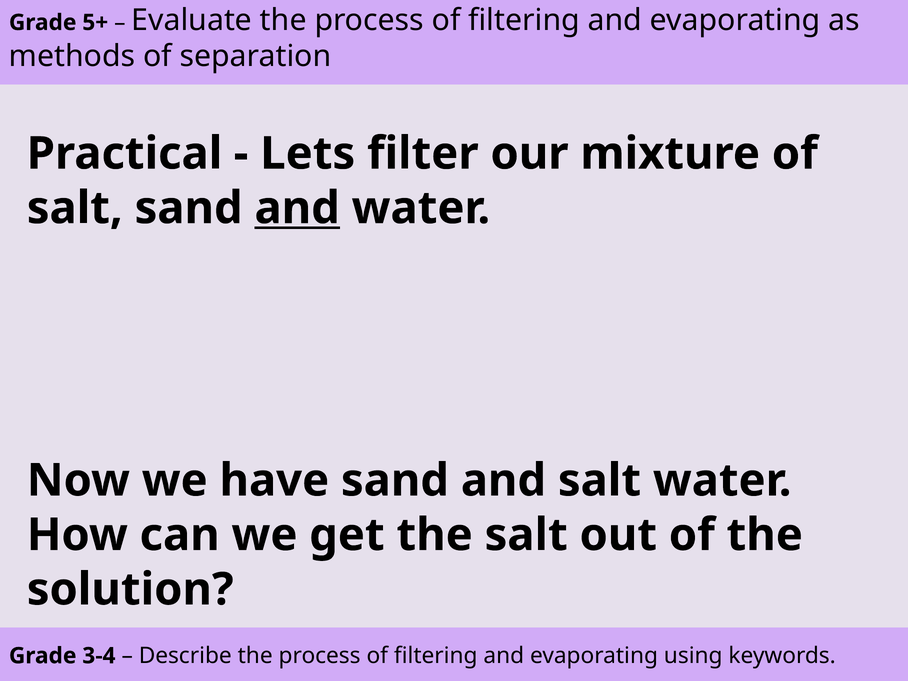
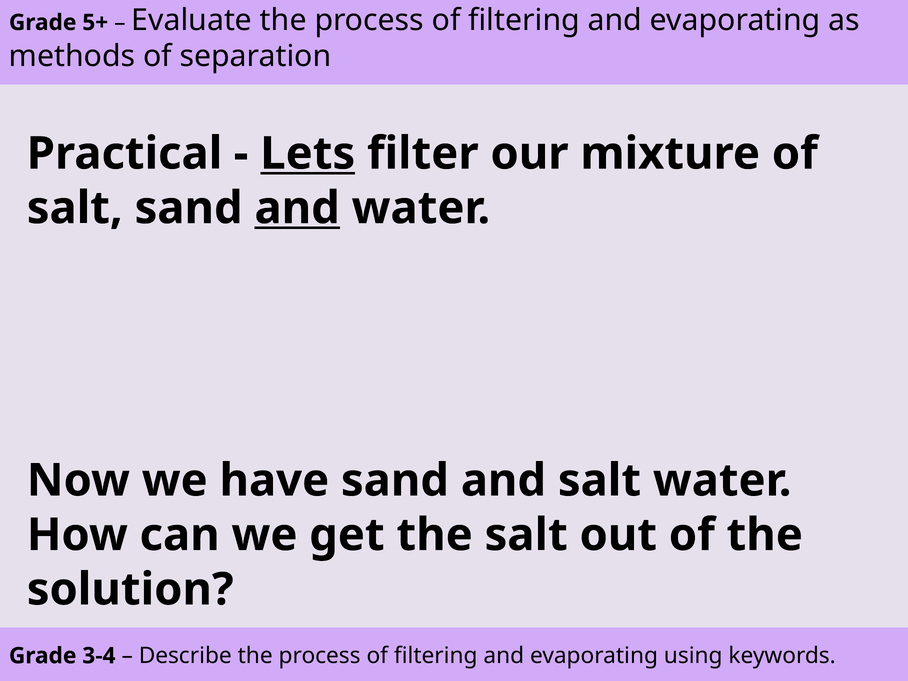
Lets underline: none -> present (308, 154)
